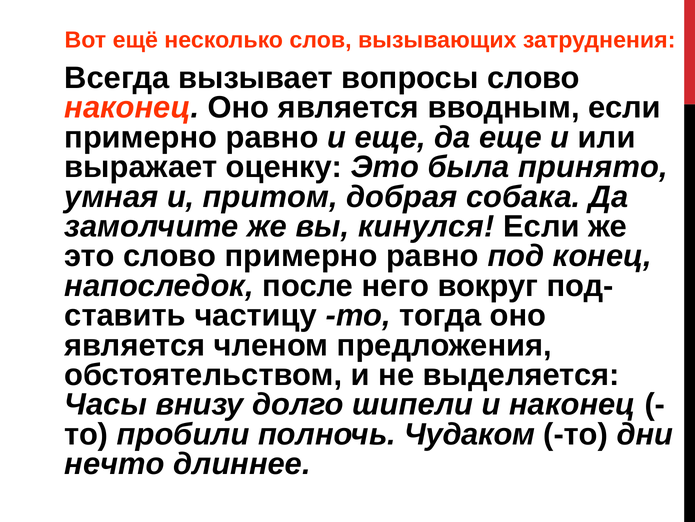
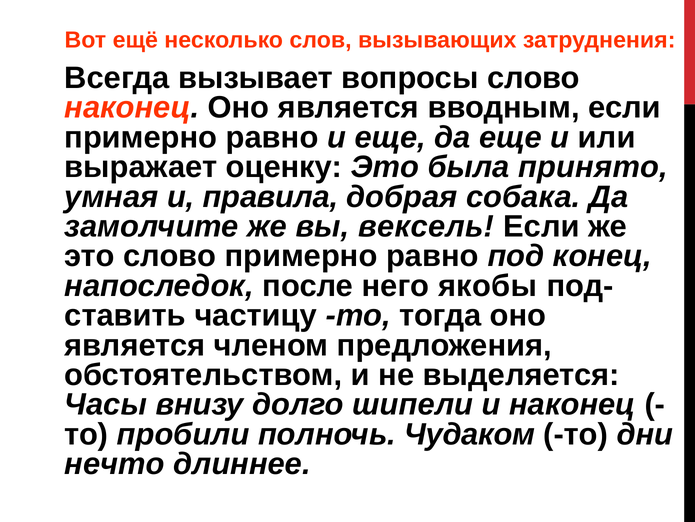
притом: притом -> правила (271, 197)
кинулся: кинулся -> вексель (426, 226)
вокруг: вокруг -> якобы (488, 286)
